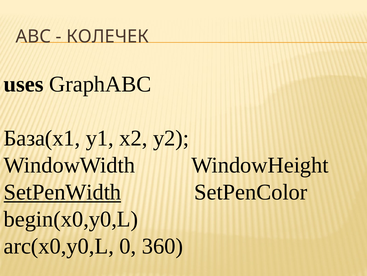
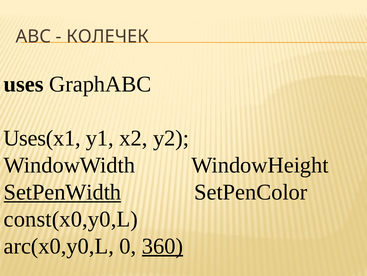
База(x1: База(x1 -> Uses(x1 (42, 138)
begin(x0,y0,L: begin(x0,y0,L -> const(x0,y0,L (71, 219)
360 underline: none -> present (162, 245)
